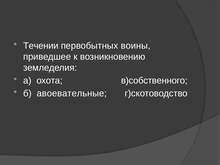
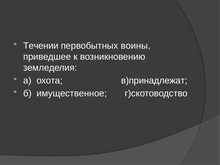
в)собственного: в)собственного -> в)принадлежат (154, 81)
авоевательные: авоевательные -> имущественное (72, 93)
